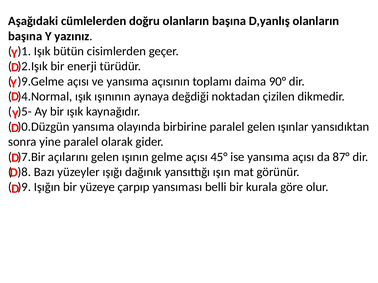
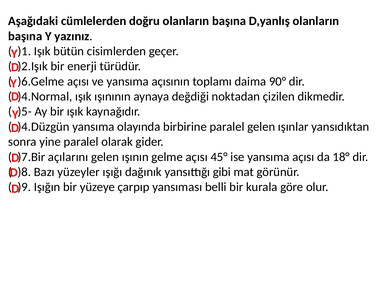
)9.Gelme: )9.Gelme -> )6.Gelme (41, 82)
)0.Düzgün: )0.Düzgün -> )4.Düzgün (44, 127)
87°: 87° -> 18° (341, 157)
ışın: ışın -> gibi (222, 172)
